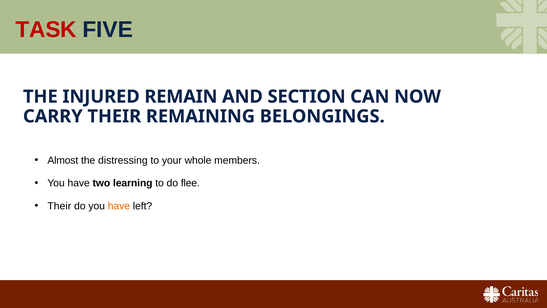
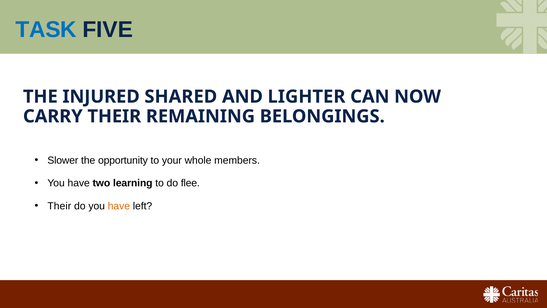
TASK colour: red -> blue (46, 30)
REMAIN: REMAIN -> SHARED (181, 97)
SECTION: SECTION -> LIGHTER (306, 97)
Almost: Almost -> Slower (63, 160)
distressing: distressing -> opportunity (123, 160)
